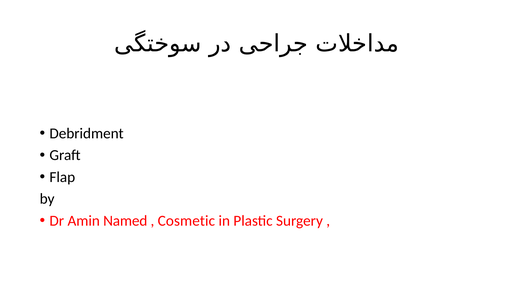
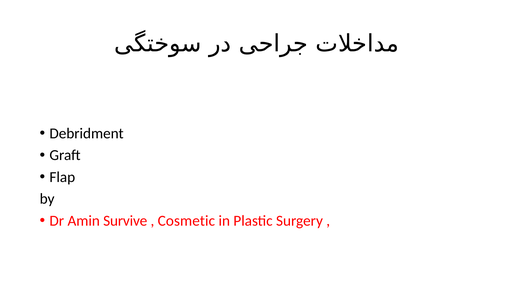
Named: Named -> Survive (125, 221)
